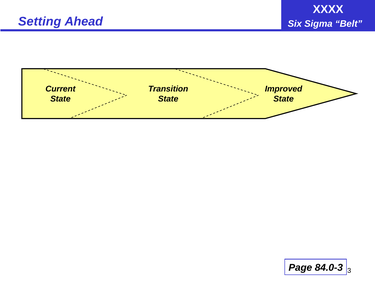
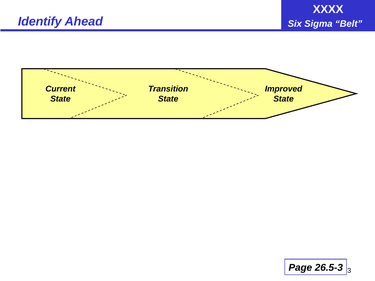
Setting: Setting -> Identify (40, 21)
84.0-3: 84.0-3 -> 26.5-3 (329, 268)
